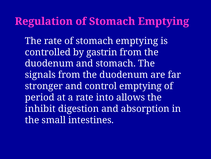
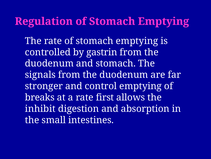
period: period -> breaks (40, 97)
into: into -> first (105, 97)
